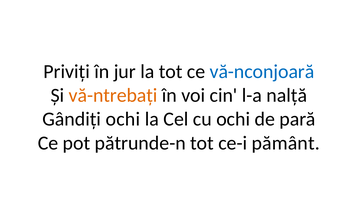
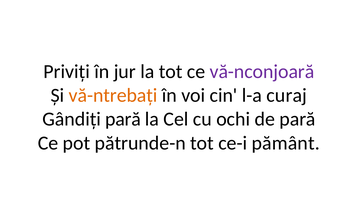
vă-nconjoară colour: blue -> purple (262, 72)
nalță: nalță -> curaj (287, 96)
Gândiți ochi: ochi -> pară (123, 119)
